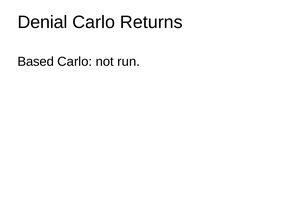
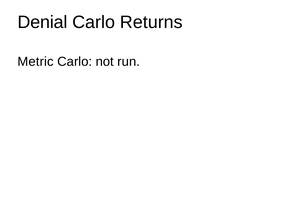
Based: Based -> Metric (36, 61)
